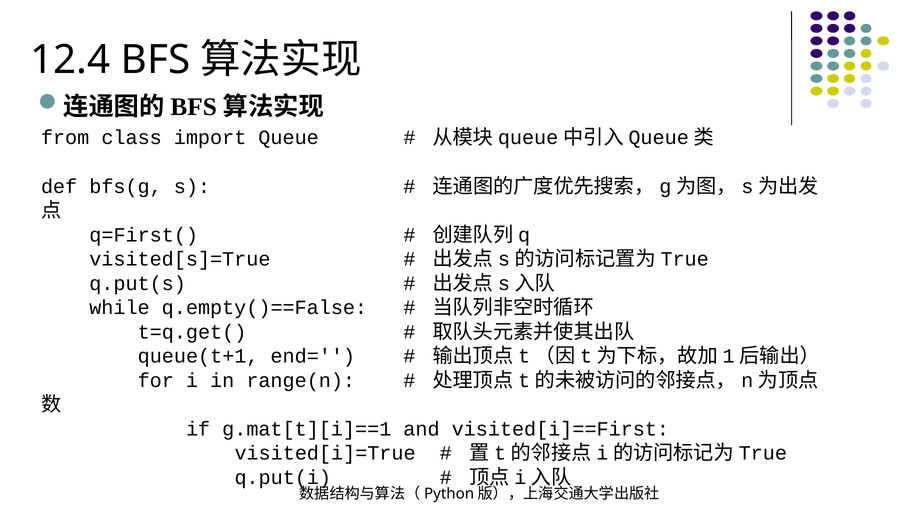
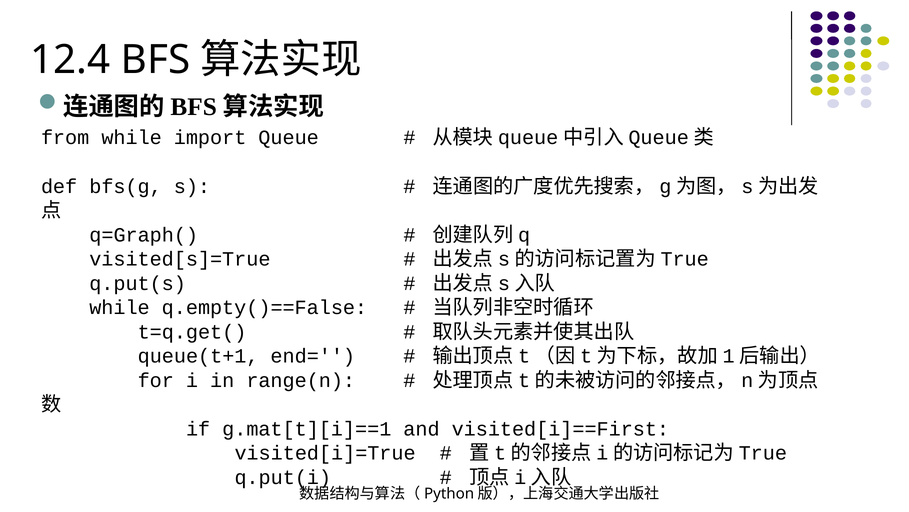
from class: class -> while (132, 138)
q=First(: q=First( -> q=Graph( (144, 235)
